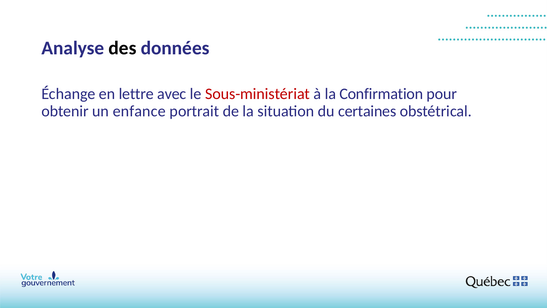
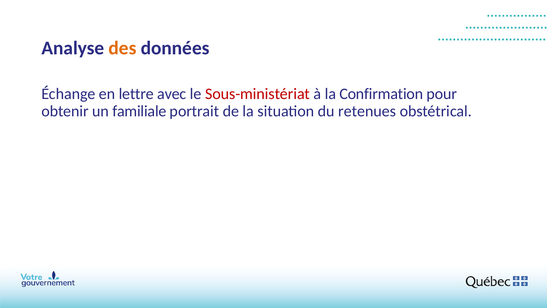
des colour: black -> orange (123, 48)
enfance: enfance -> familiale (139, 111)
certaines: certaines -> retenues (367, 111)
